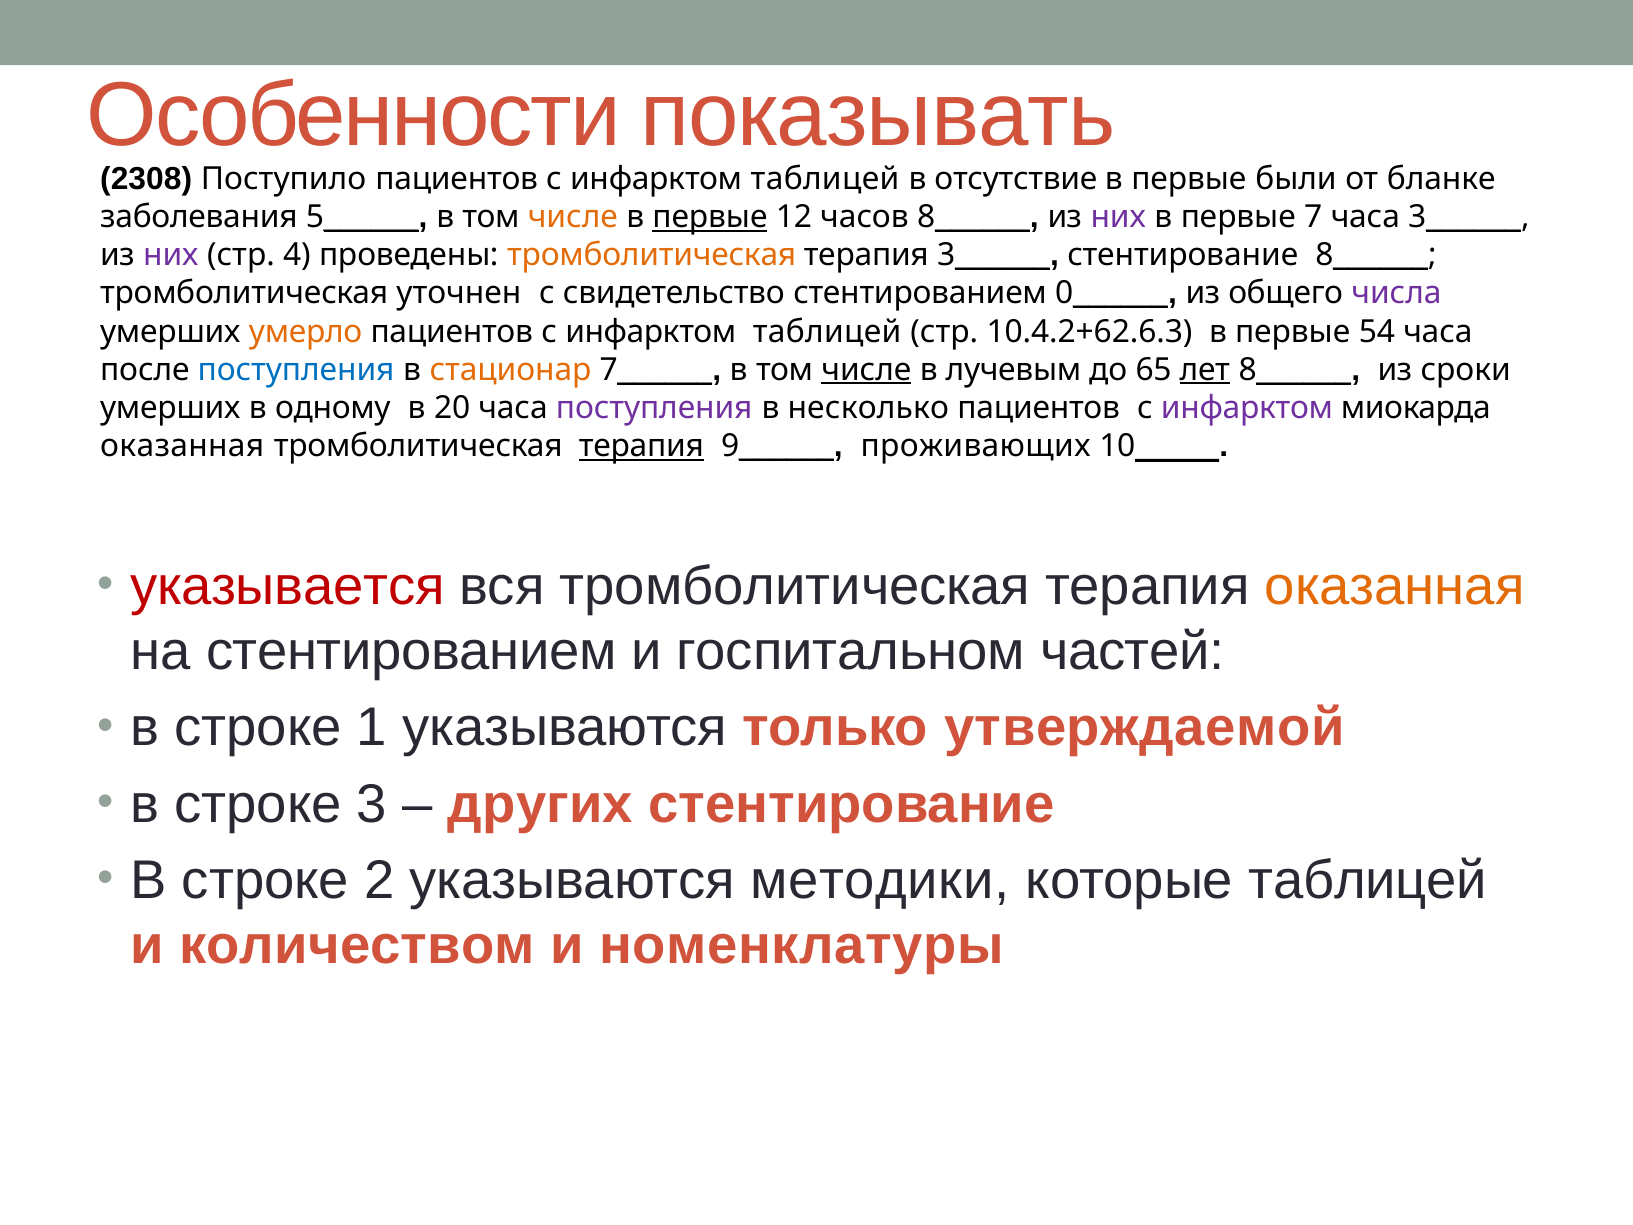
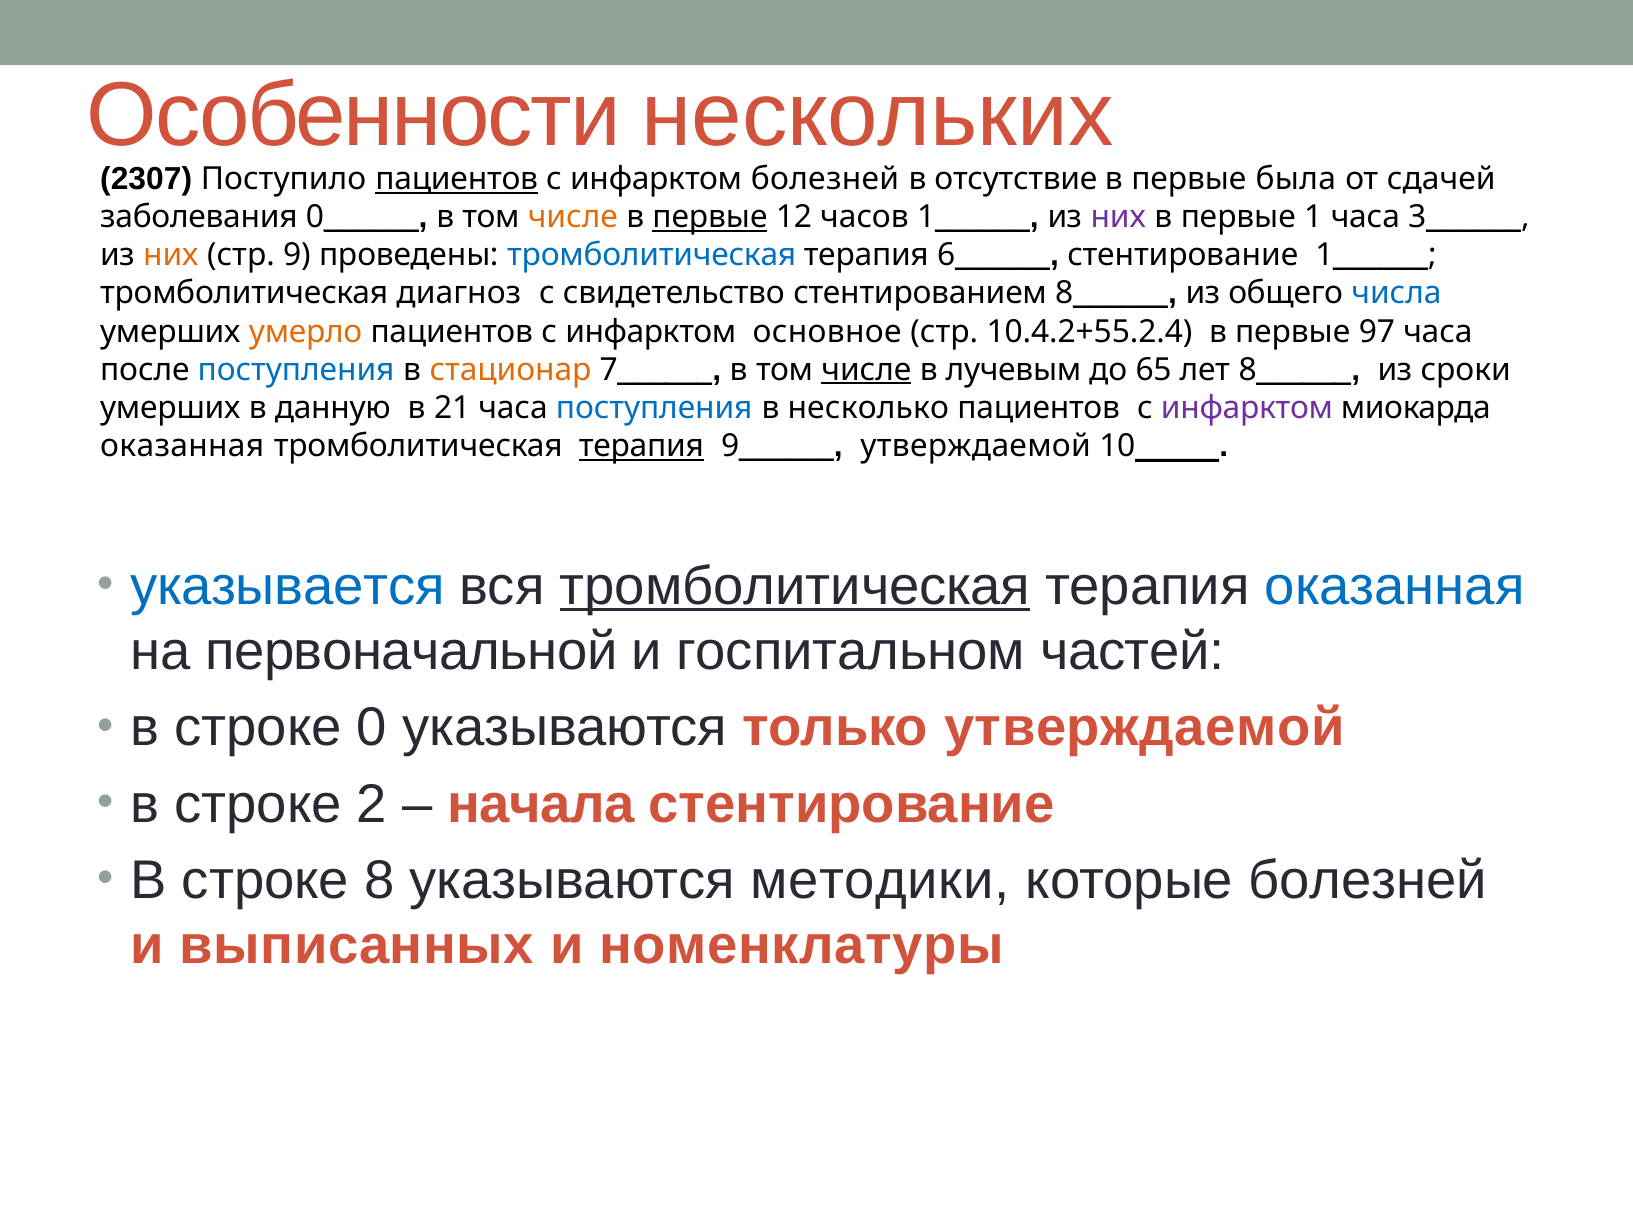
показывать: показывать -> нескольких (877, 116)
2308: 2308 -> 2307 (146, 179)
пациентов underline: none -> present (457, 179)
таблицей: таблицей -> болезней (825, 179)
были: были -> была (1296, 179)
бланке: бланке -> сдачей (1441, 179)
заболевания 5: 5 -> 0 (315, 217)
часов 8: 8 -> 1 (926, 217)
первые 7: 7 -> 1 (1313, 217)
них colour: purple -> orange (171, 255)
стр 4: 4 -> 9 (297, 255)
тромболитическая colour: orange -> blue (652, 255)
терапия 3: 3 -> 6 (946, 255)
стентирование 8: 8 -> 1 (1324, 255)
уточнен: уточнен -> диагноз (459, 293)
стентированием 0: 0 -> 8 (1064, 293)
числа colour: purple -> blue (1396, 293)
таблицей: таблицей -> основное (827, 331)
10.4.2+62.6.3: 10.4.2+62.6.3 -> 10.4.2+55.2.4 (1089, 331)
54: 54 -> 97 (1377, 331)
лет underline: present -> none (1205, 370)
одному: одному -> данную (333, 408)
20: 20 -> 21 (452, 408)
поступления colour: purple -> blue (654, 408)
проживающих: проживающих -> утверждаемой (976, 446)
указывается colour: red -> blue (288, 586)
тромболитическая underline: none -> present (795, 586)
оказанная colour: orange -> blue (1395, 586)
на стентированием: стентированием -> первоначальной (411, 652)
строке 1: 1 -> 0 (372, 728)
строке 3: 3 -> 2 (372, 804)
других: других -> начала (541, 804)
строке 2: 2 -> 8 (379, 880)
которые таблицей: таблицей -> болезней (1368, 880)
количеством: количеством -> выписанных (357, 945)
